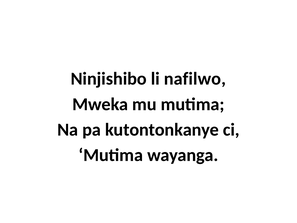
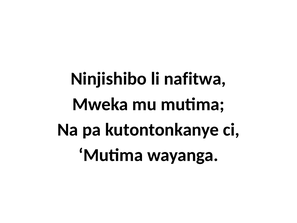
nafilwo: nafilwo -> nafitwa (195, 79)
